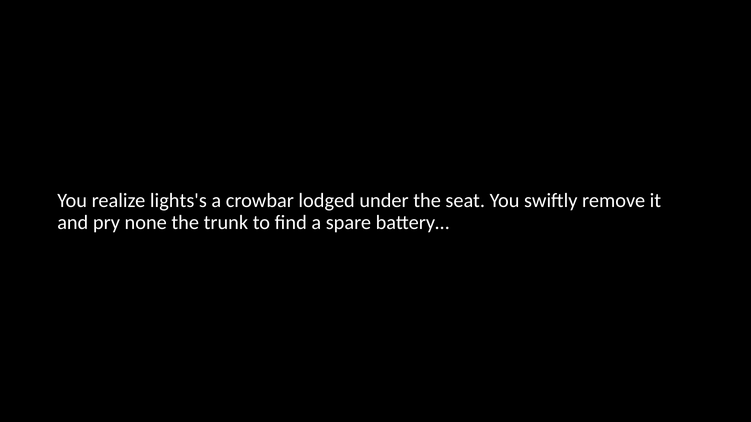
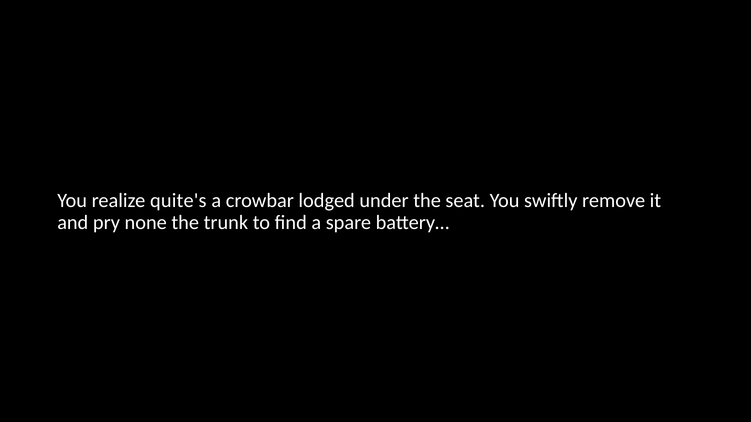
lights's: lights's -> quite's (178, 201)
